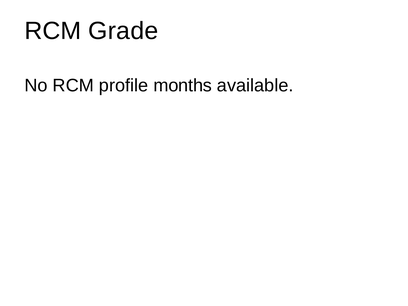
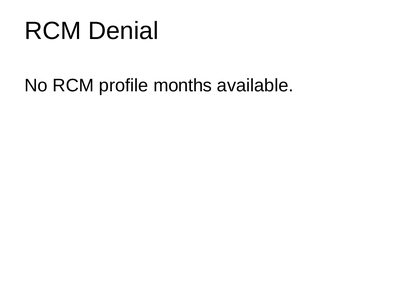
Grade: Grade -> Denial (123, 31)
